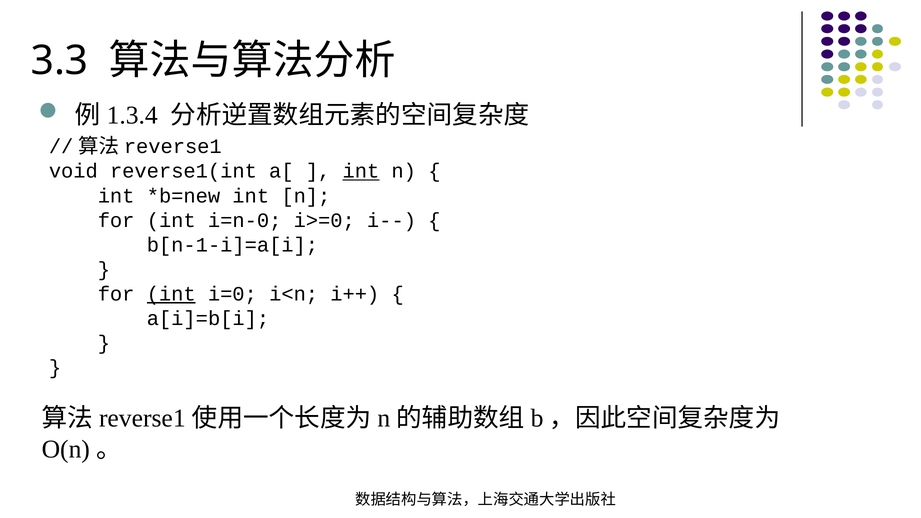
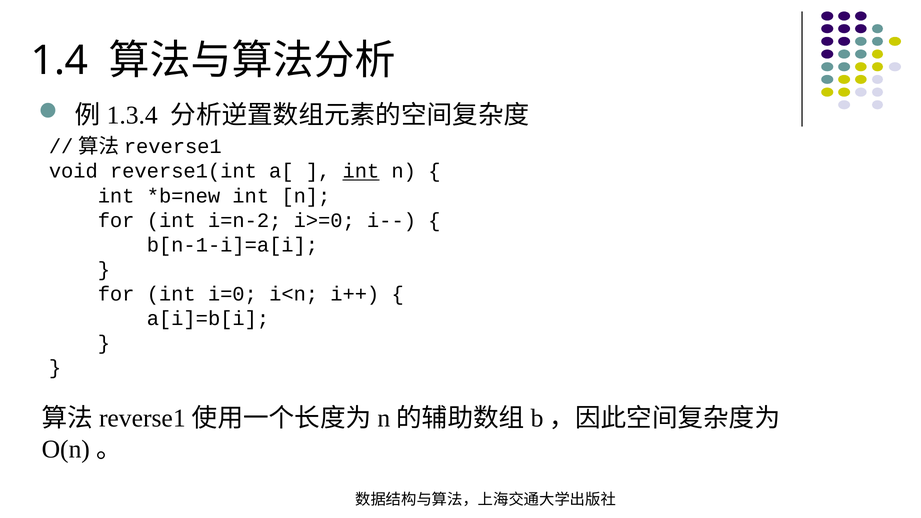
3.3: 3.3 -> 1.4 (60, 61)
i=n-0: i=n-0 -> i=n-2 (245, 220)
int underline: present -> none (171, 294)
